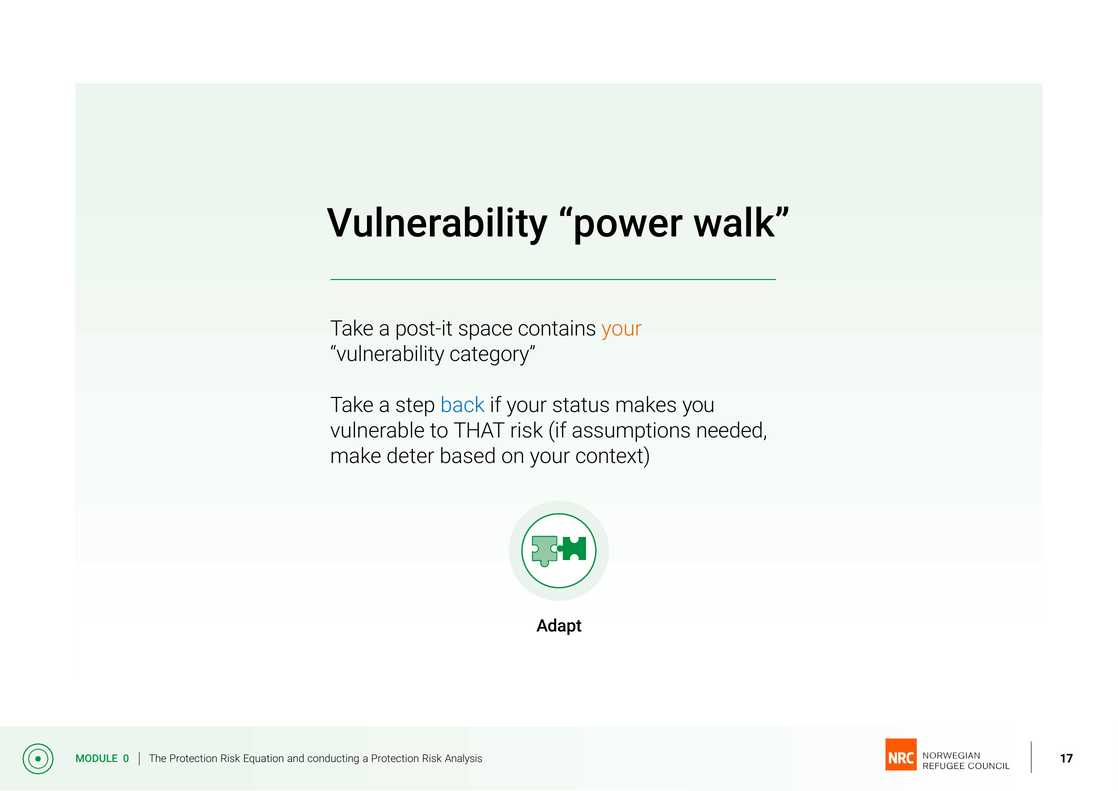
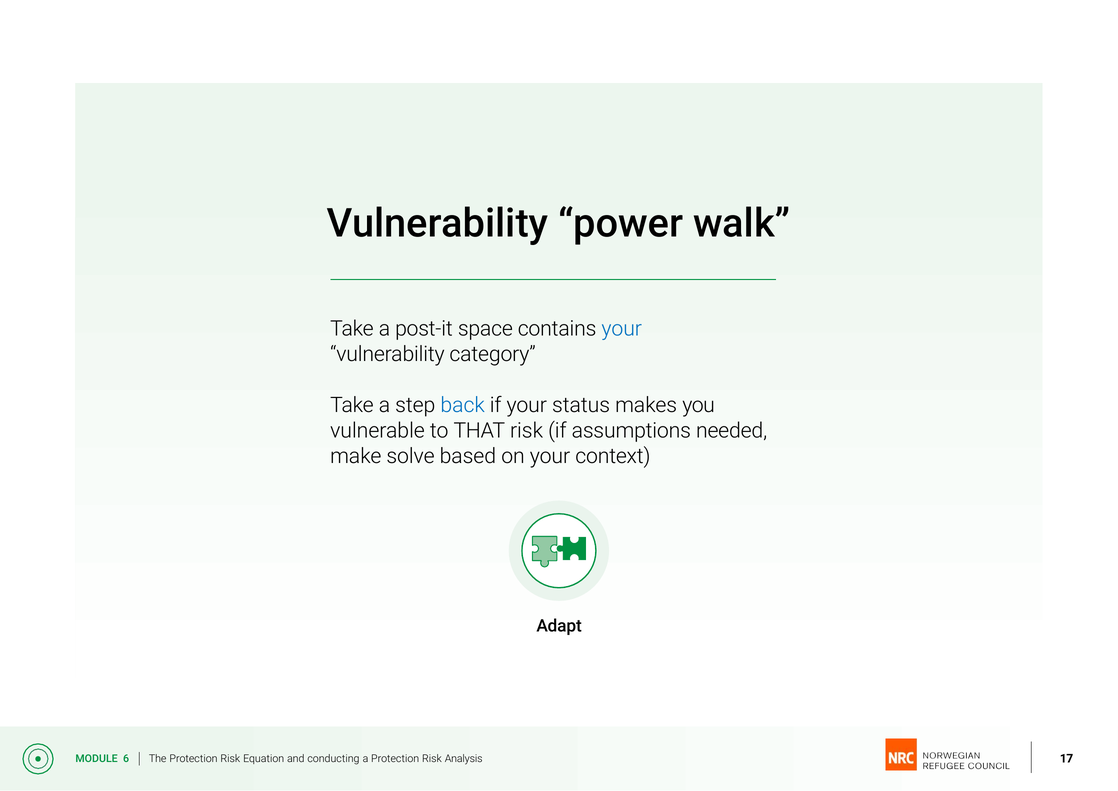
your colour: orange -> blue (622, 329)
deter: deter -> solve (411, 456)
0: 0 -> 6 (126, 758)
